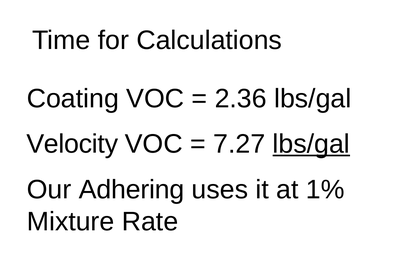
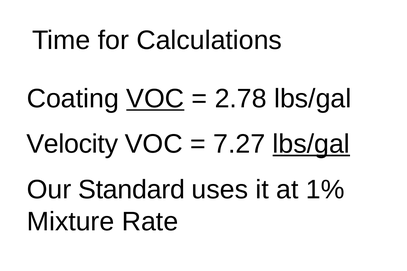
VOC underline: none -> present (155, 98)
2.36: 2.36 -> 2.78 (241, 98)
Adhering: Adhering -> Standard (132, 189)
